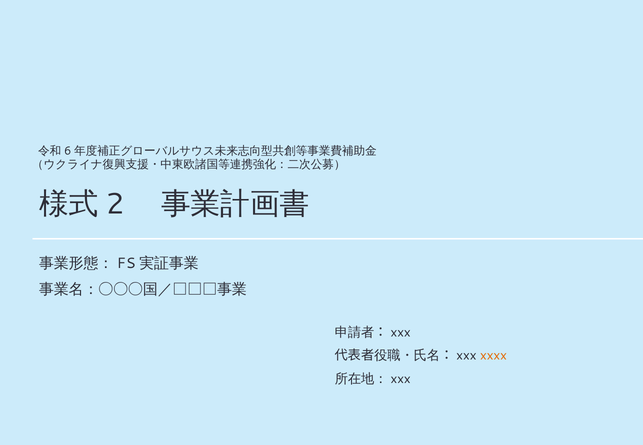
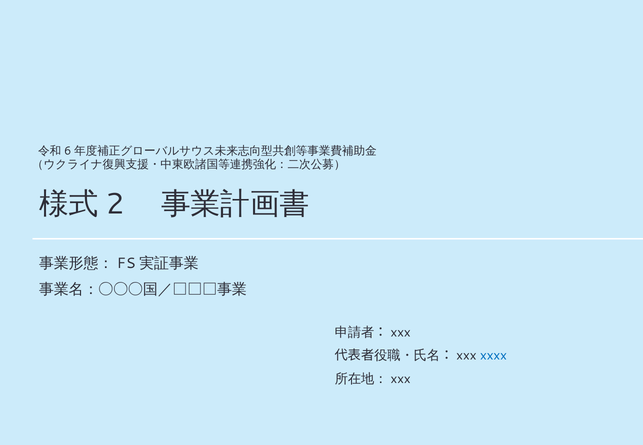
xxxx colour: orange -> blue (493, 356)
